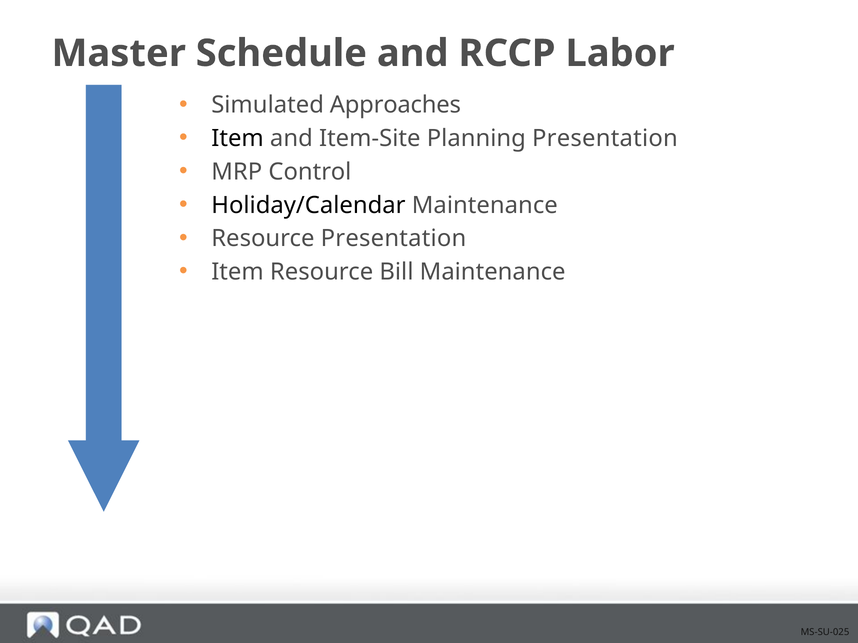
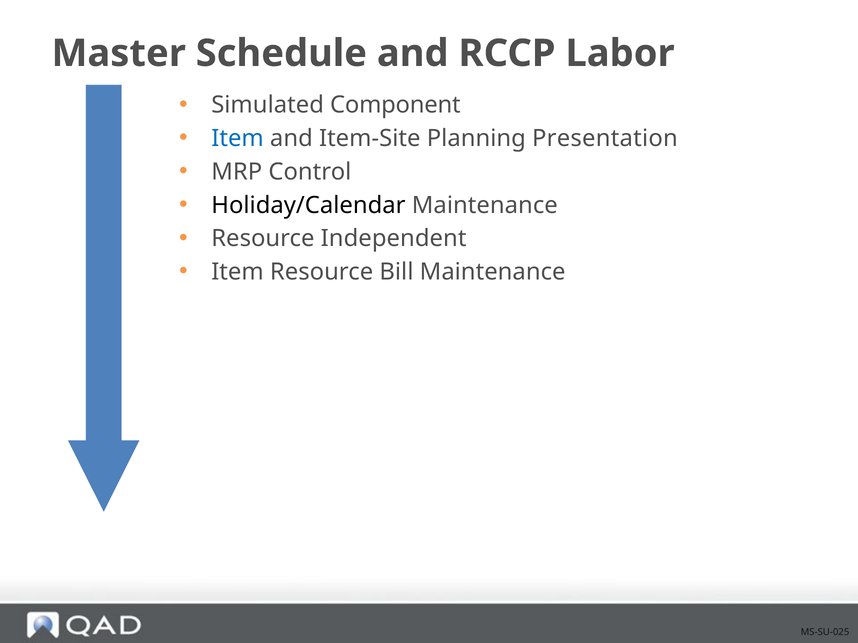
Approaches: Approaches -> Component (395, 105)
Item colour: black -> blue (238, 139)
Resource Presentation: Presentation -> Independent (394, 239)
